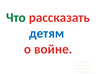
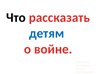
Что colour: green -> black (16, 17)
